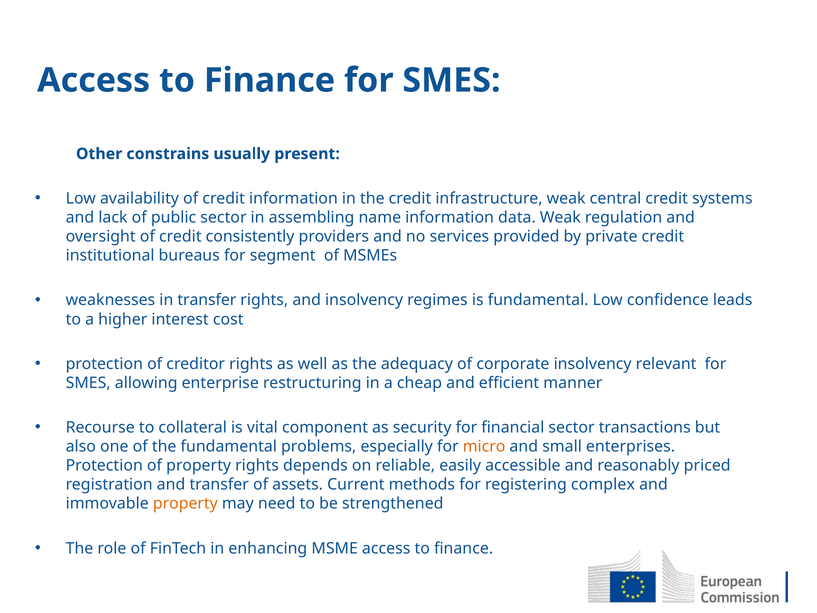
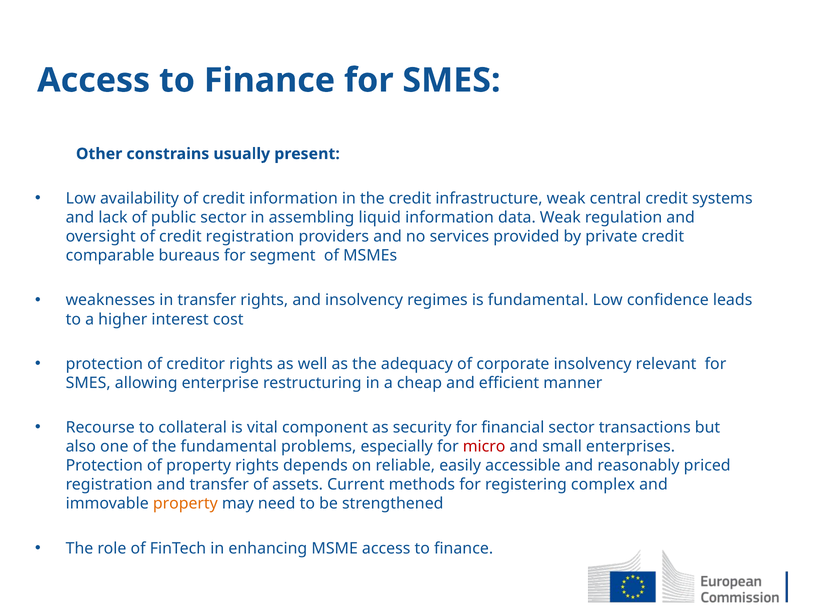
name: name -> liquid (380, 217)
credit consistently: consistently -> registration (250, 236)
institutional: institutional -> comparable (110, 256)
micro colour: orange -> red (484, 446)
